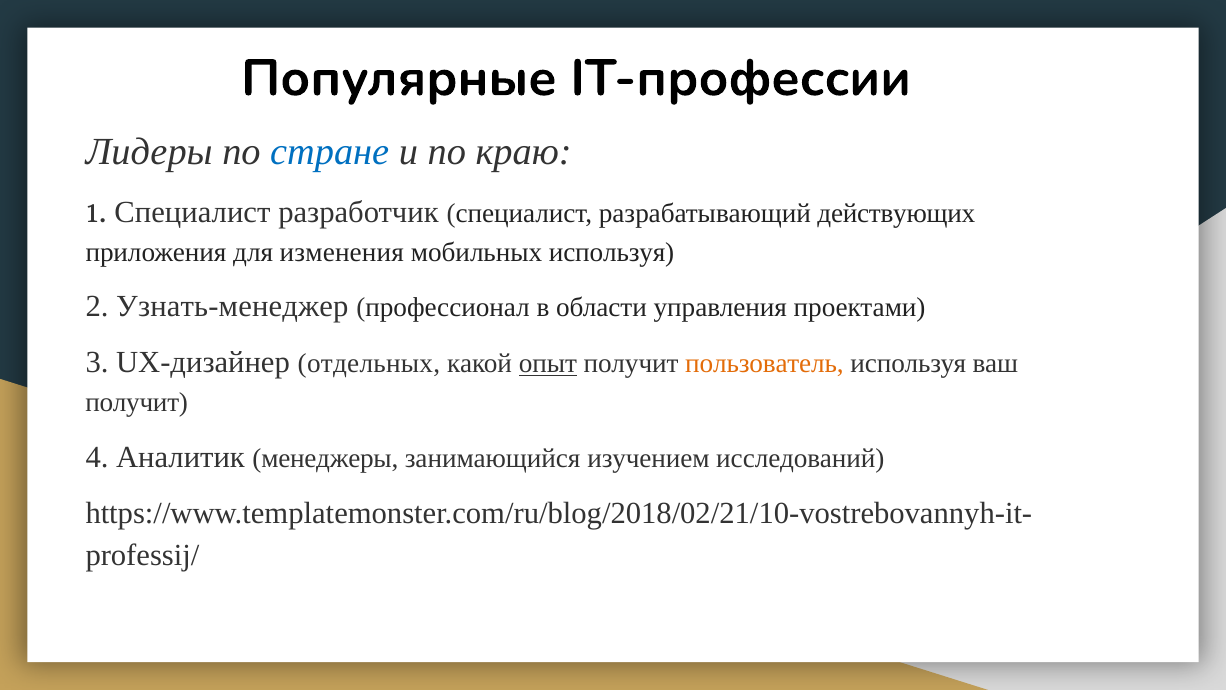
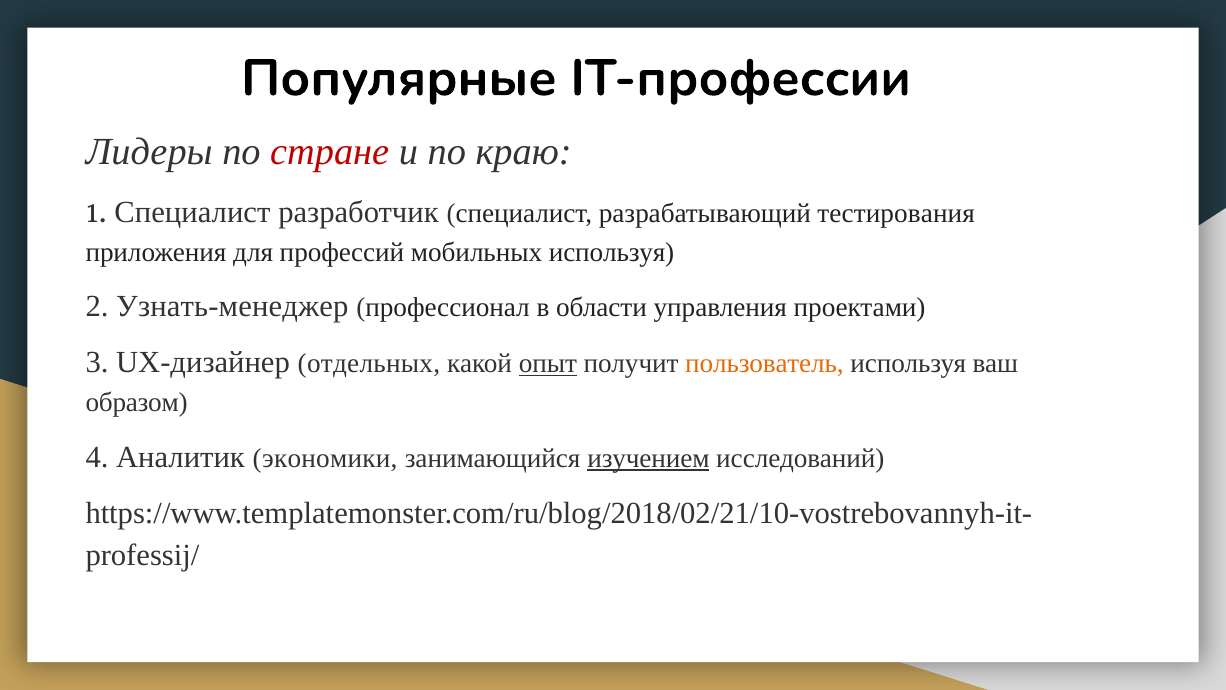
стране colour: blue -> red (330, 152)
действующих: действующих -> тестирования (896, 213)
изменения: изменения -> профессий (342, 252)
получит: получит -> образом (137, 402)
менеджеры: менеджеры -> экономики (325, 458)
изучением underline: none -> present (648, 458)
